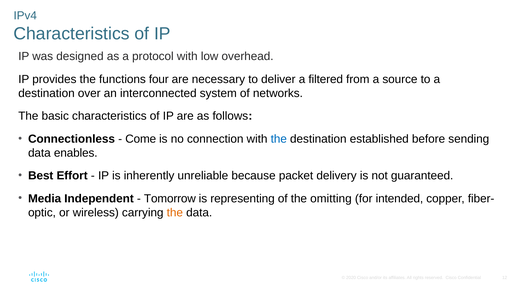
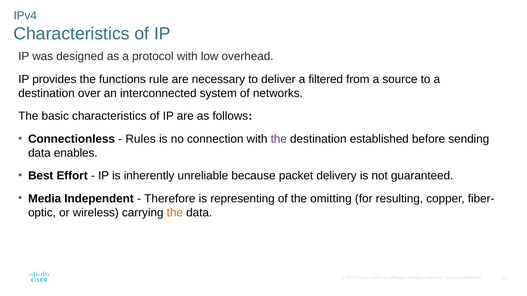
four: four -> rule (159, 79)
Come: Come -> Rules (141, 139)
the colour: blue -> purple (279, 139)
Tomorrow: Tomorrow -> Therefore (170, 199)
intended: intended -> resulting (399, 199)
